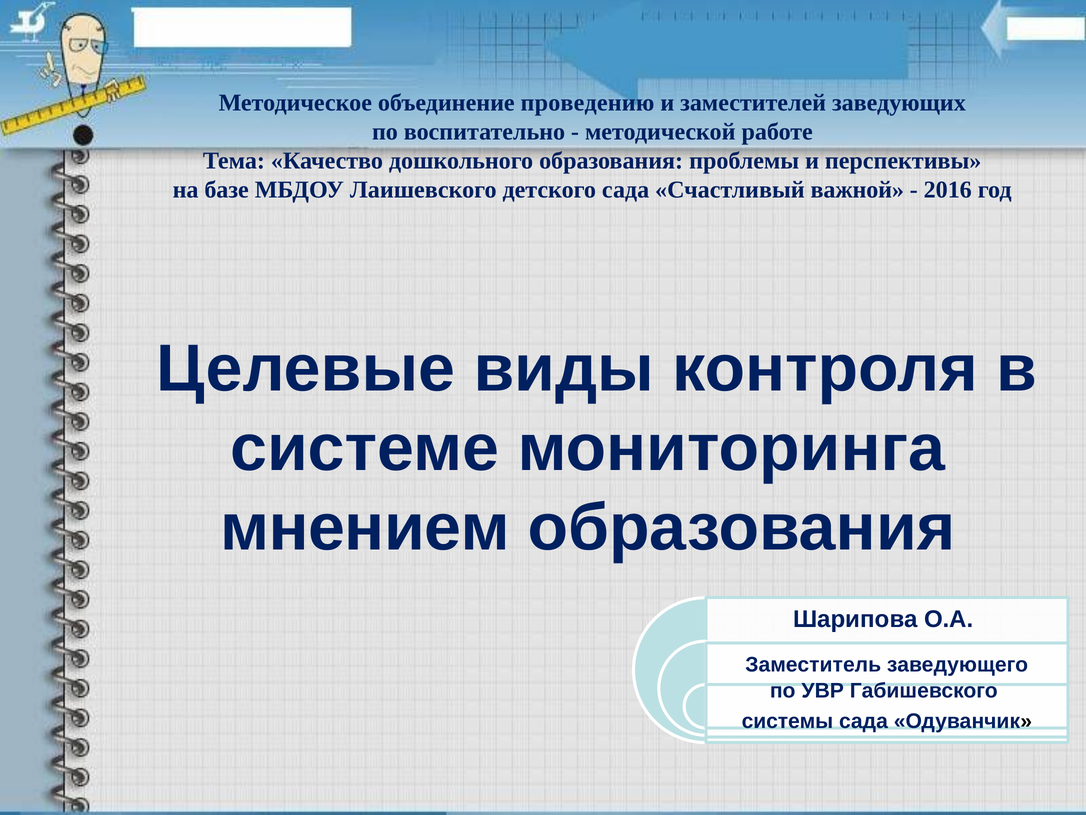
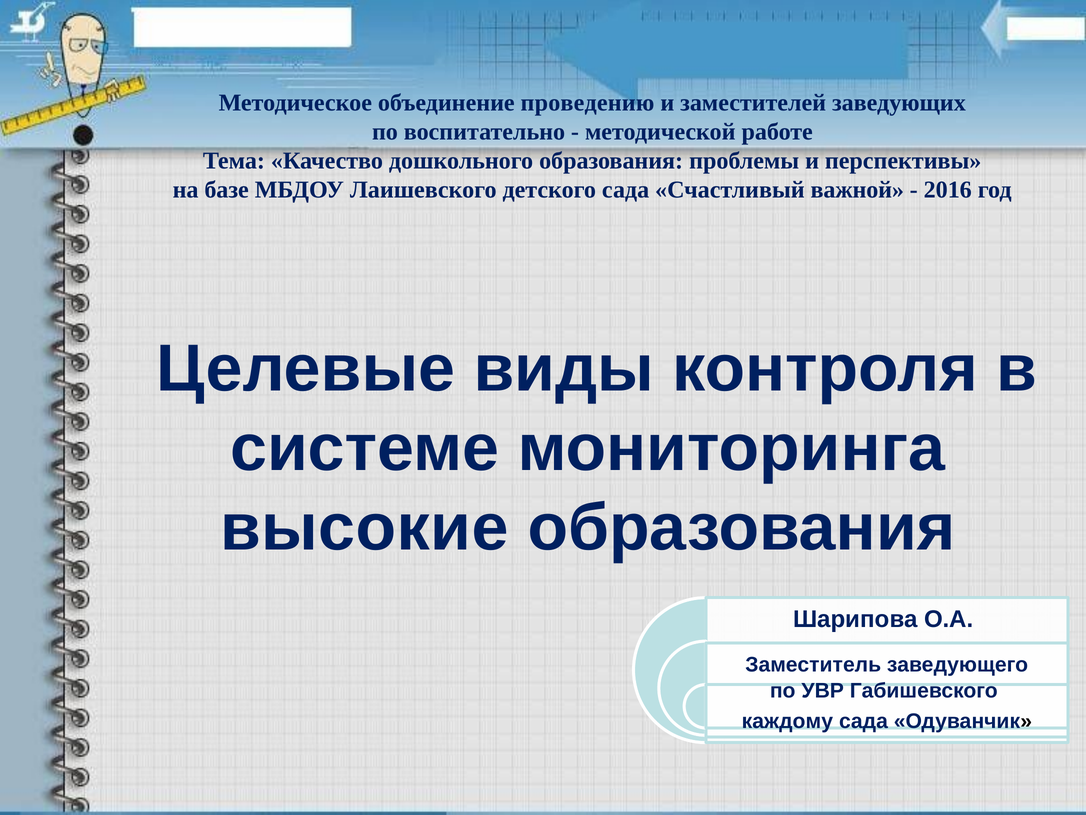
мнением: мнением -> высокие (364, 528)
системы: системы -> каждому (787, 721)
